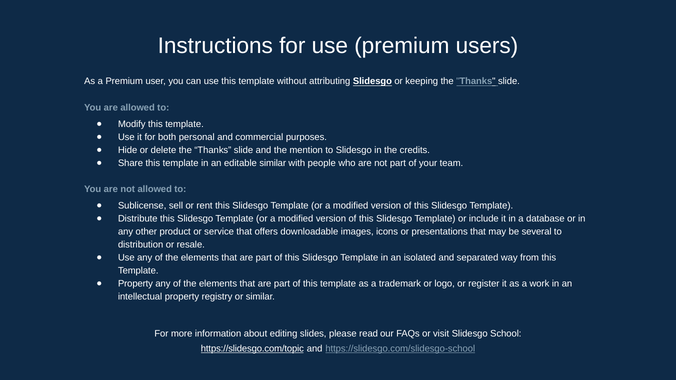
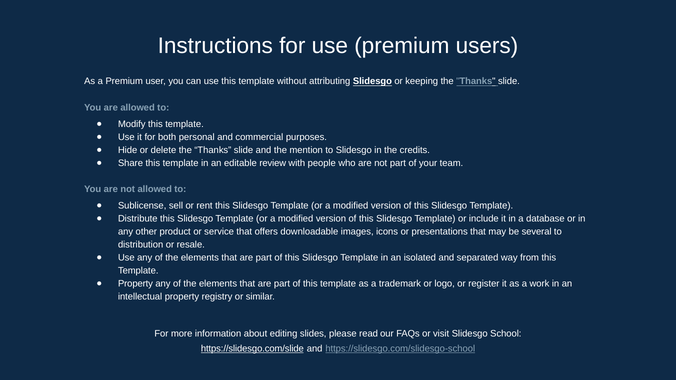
editable similar: similar -> review (273, 163)
https://slidesgo.com/topic: https://slidesgo.com/topic -> https://slidesgo.com/slide (252, 349)
